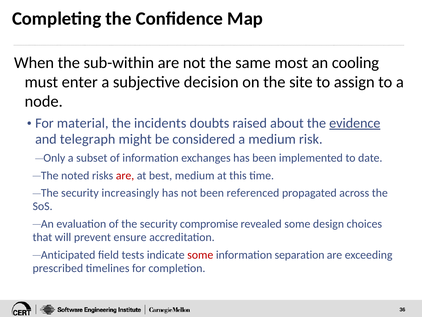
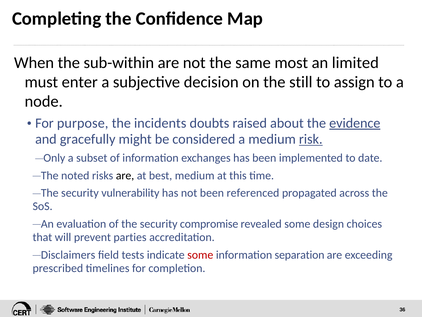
cooling: cooling -> limited (355, 63)
site: site -> still (301, 82)
material: material -> purpose (83, 123)
telegraph: telegraph -> gracefully (88, 139)
risk underline: none -> present (311, 139)
are colour: red -> black (125, 175)
increasingly: increasingly -> vulnerability (130, 193)
ensure: ensure -> parties (130, 237)
Anticipated: Anticipated -> Disclaimers (68, 254)
